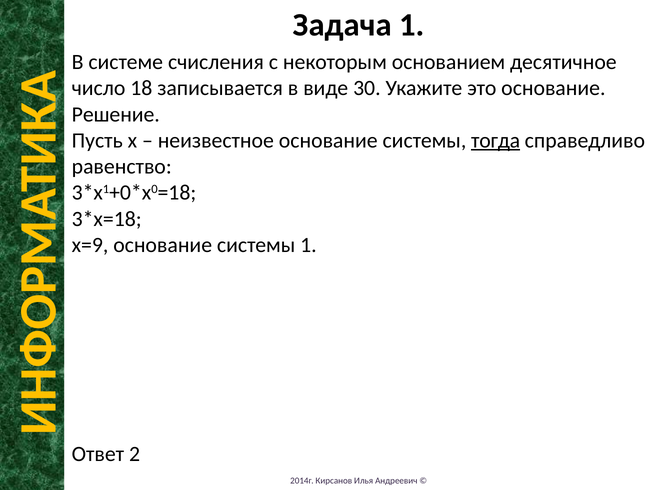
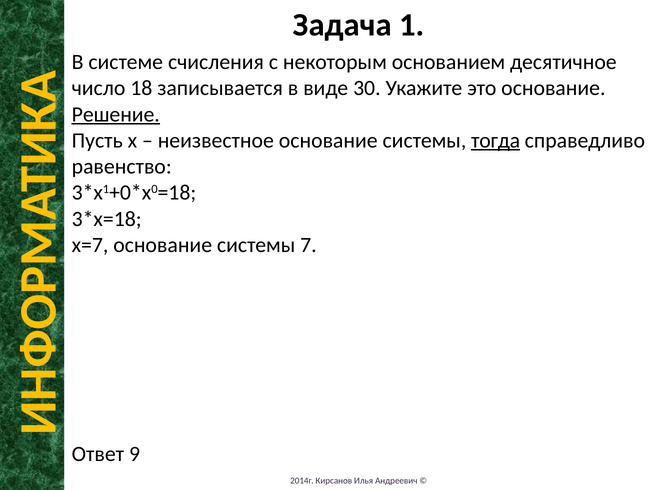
Решение underline: none -> present (116, 114)
x=9: x=9 -> x=7 (90, 245)
системы 1: 1 -> 7 (308, 245)
2: 2 -> 9 (135, 454)
